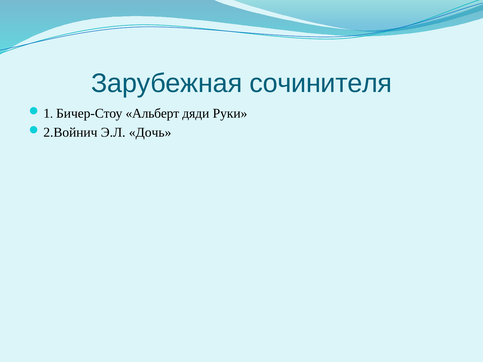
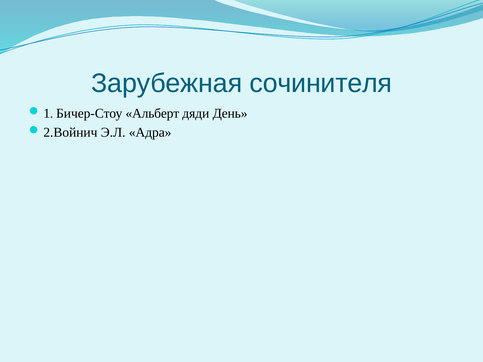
Руки: Руки -> День (230, 114)
Дочь: Дочь -> Адра (150, 132)
